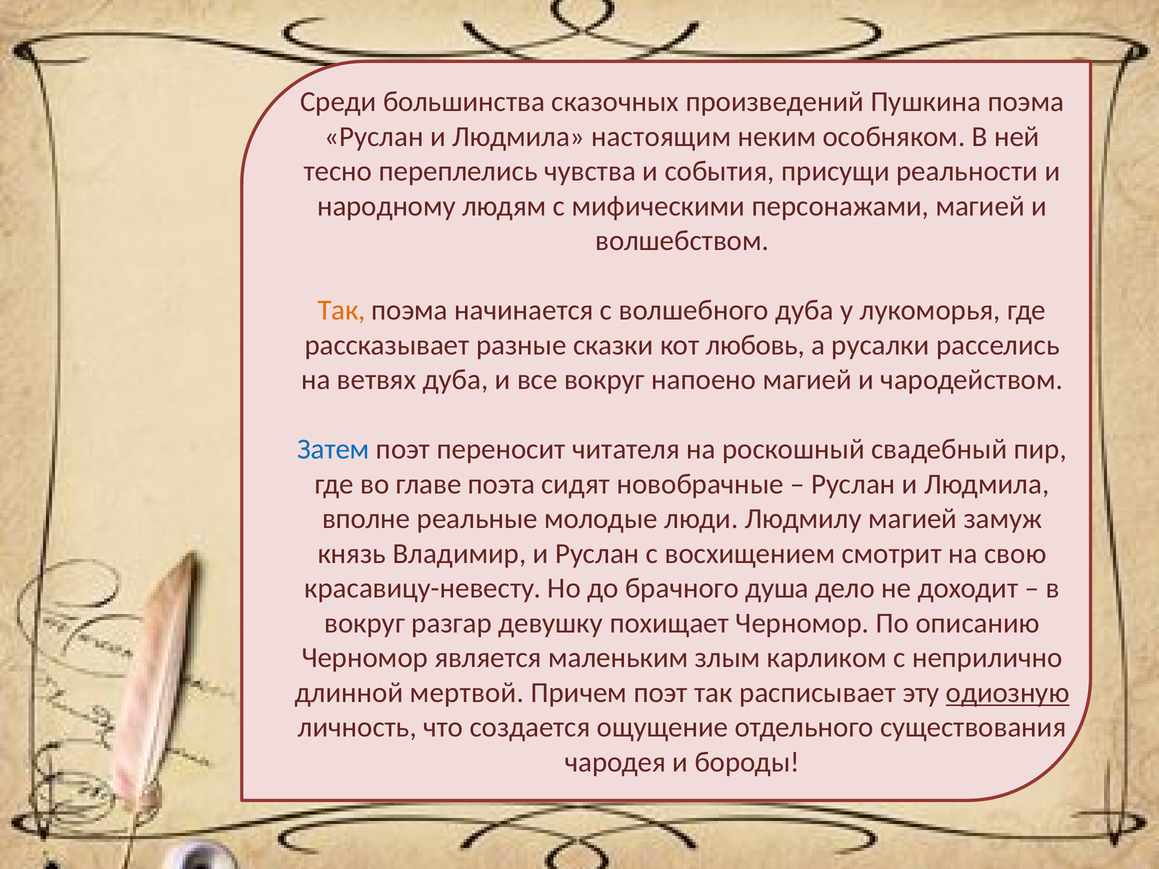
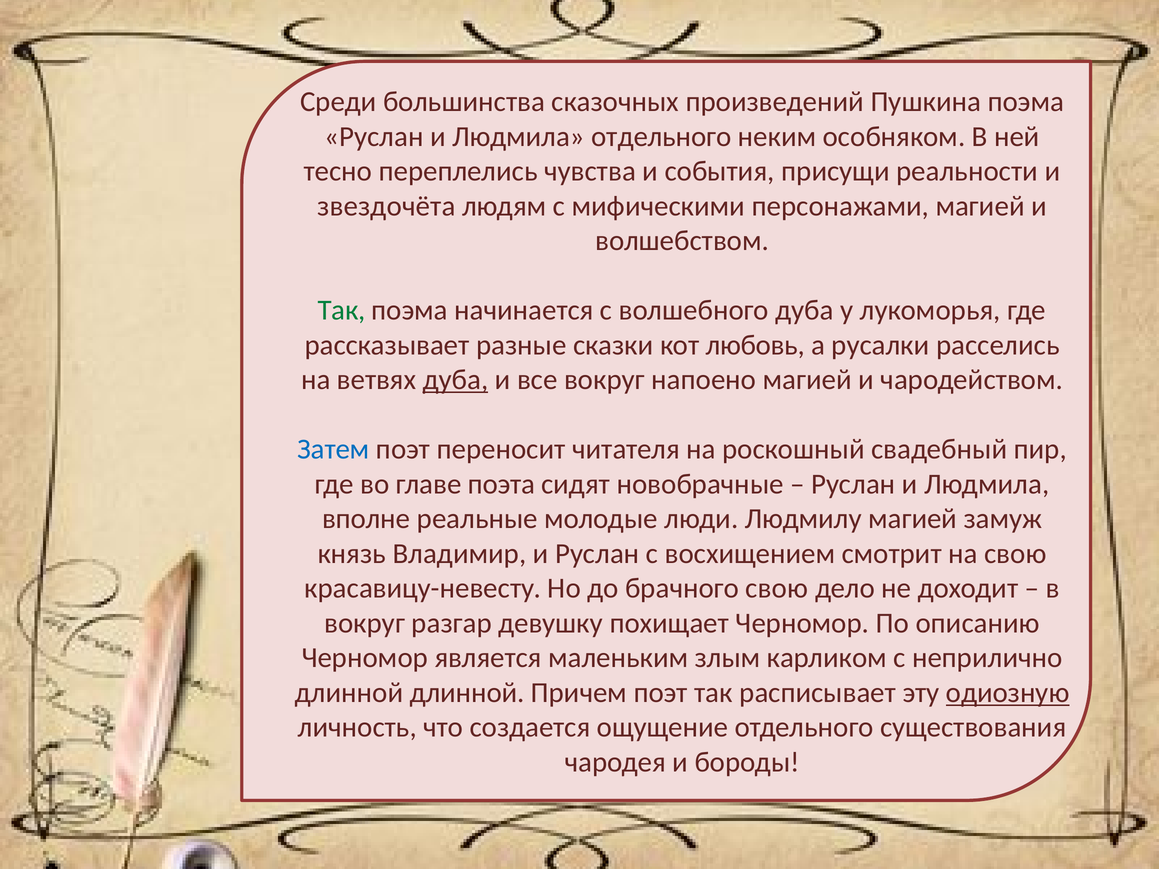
Людмила настоящим: настоящим -> отдельного (661, 137)
народному: народному -> звездочёта (386, 206)
Так colour: orange -> green (342, 310)
дуба underline: none -> present (456, 380)
брачного душа: душа -> свою (777, 589)
длинной мертвой: мертвой -> длинной (467, 693)
